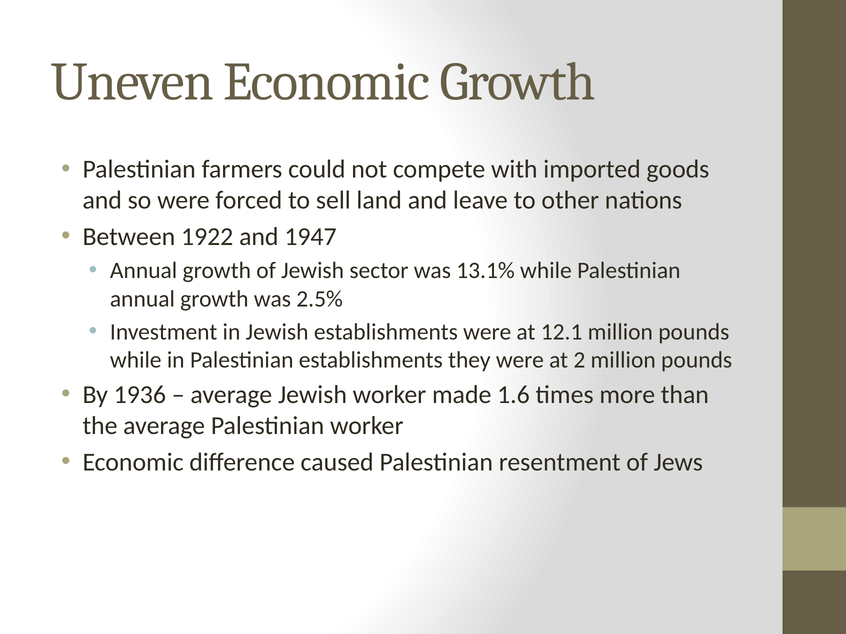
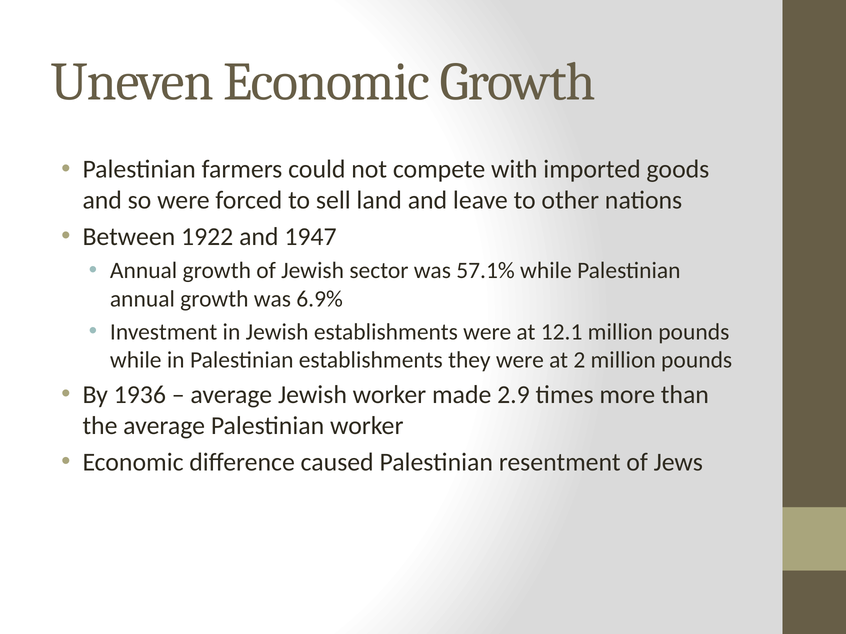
13.1%: 13.1% -> 57.1% (486, 271)
2.5%: 2.5% -> 6.9% (320, 299)
1.6: 1.6 -> 2.9 (513, 395)
